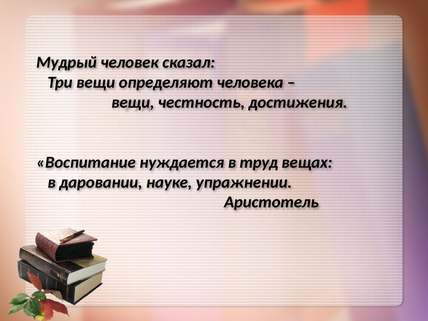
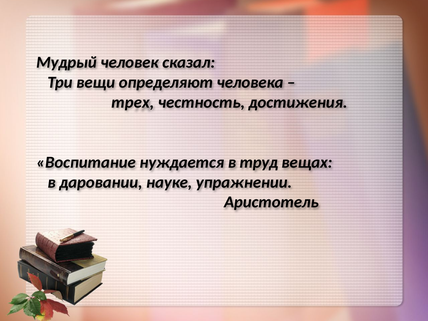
вещи: вещи -> трех (133, 102)
